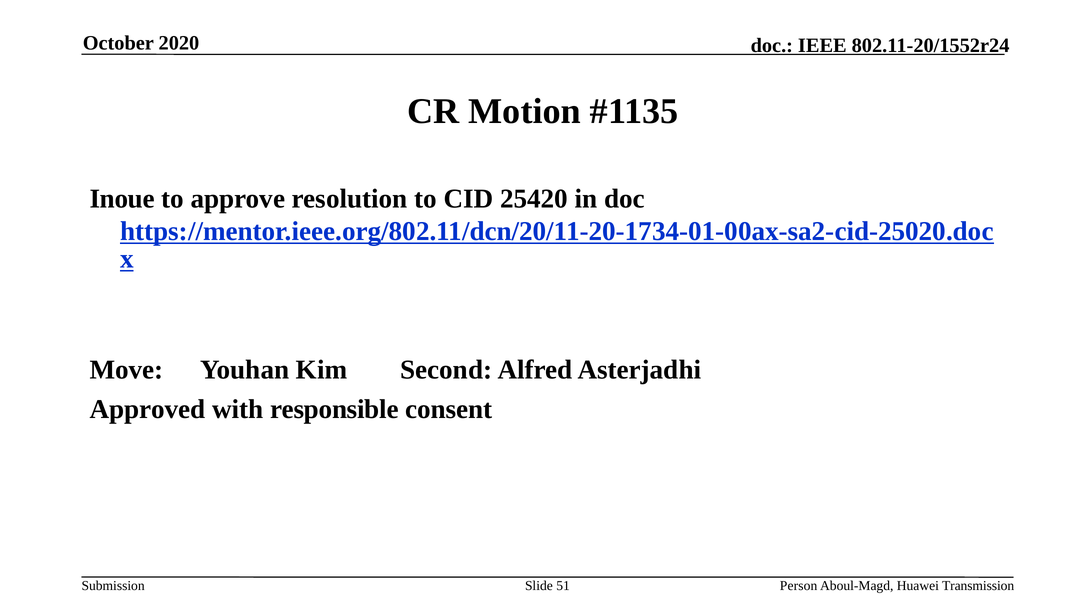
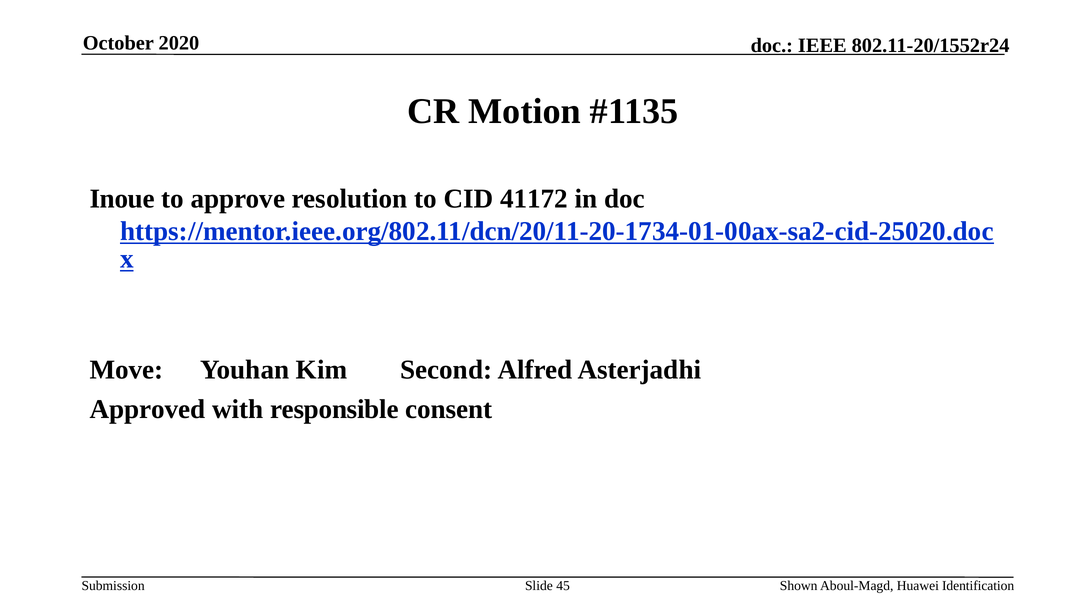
25420: 25420 -> 41172 (534, 199)
51: 51 -> 45 (563, 586)
Person: Person -> Shown (799, 586)
Transmission: Transmission -> Identification (978, 586)
